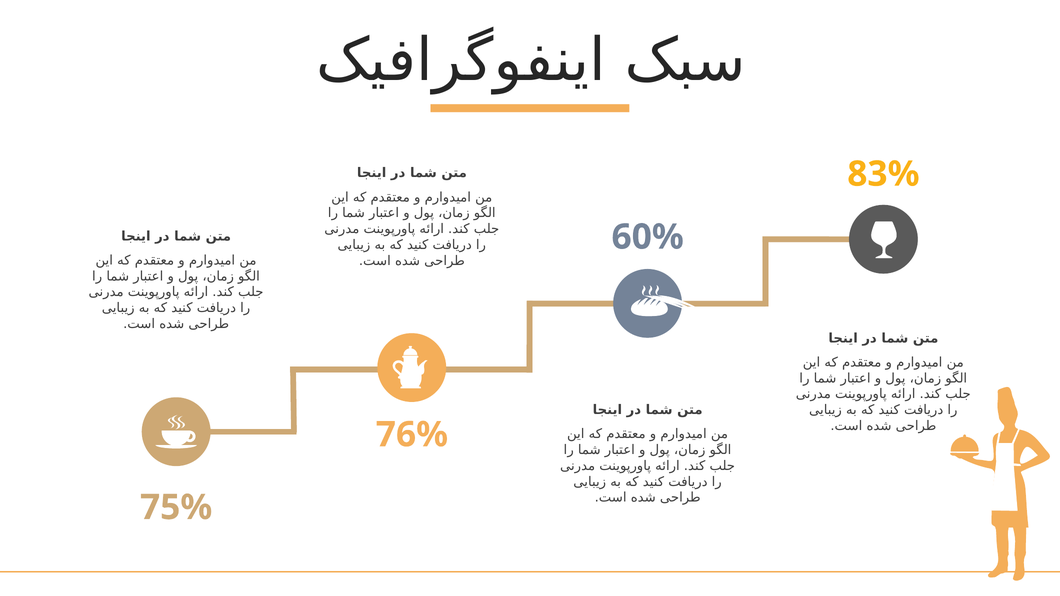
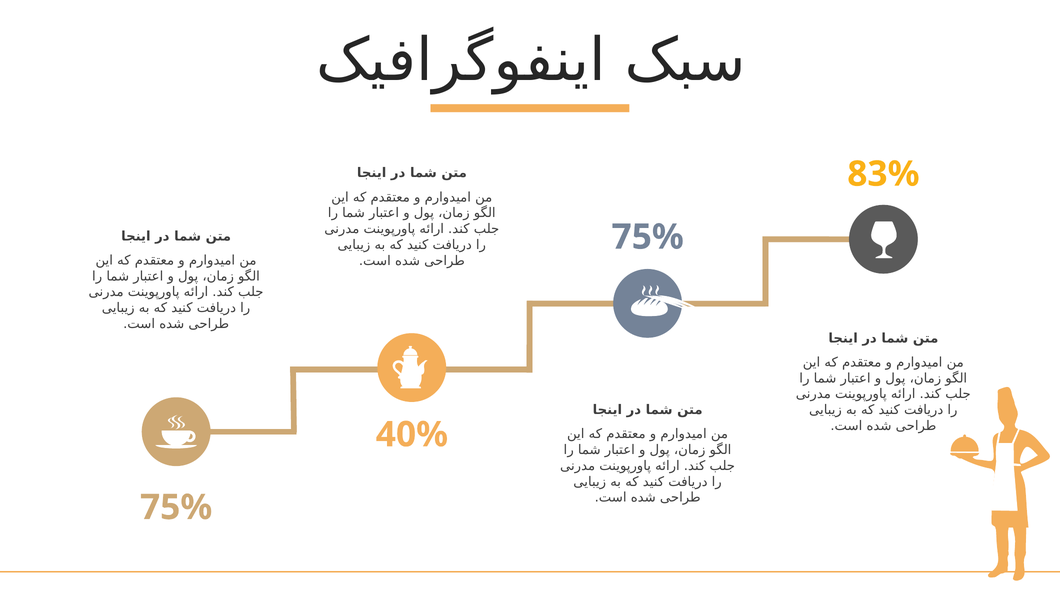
60%: 60% -> 75% (648, 237)
76%: 76% -> 40% (412, 435)
